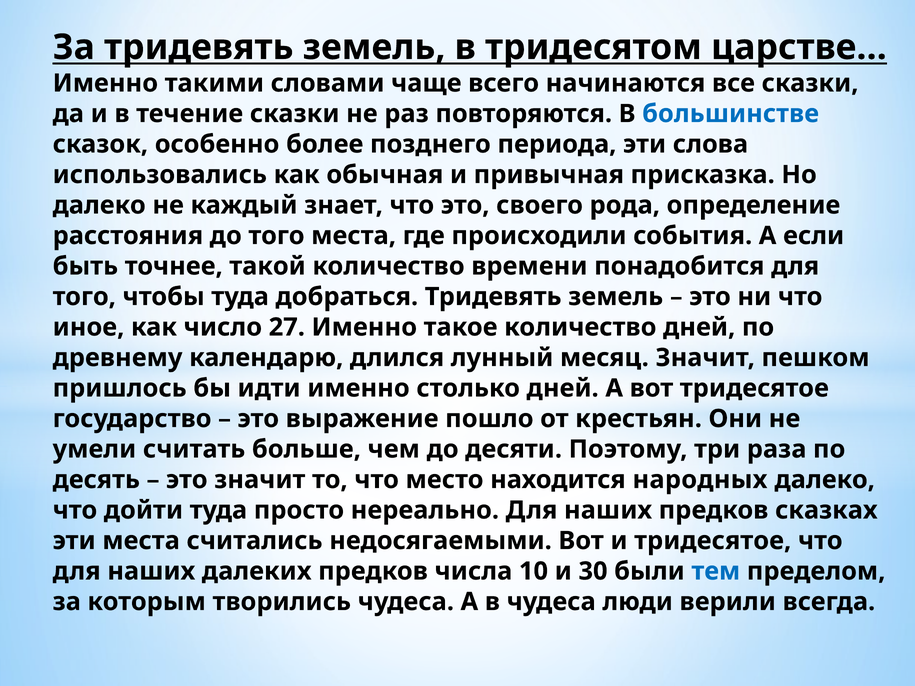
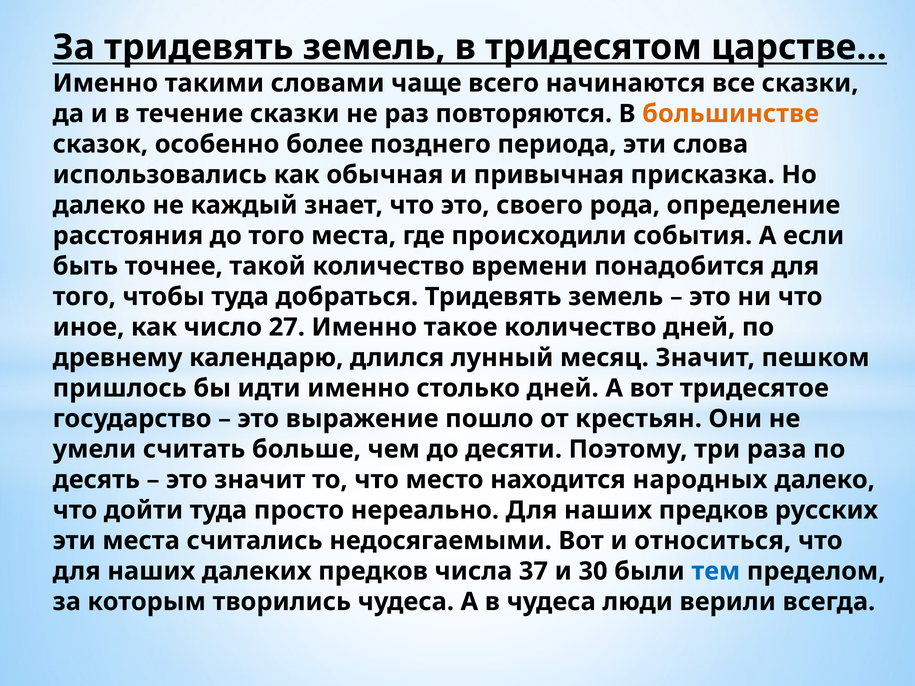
большинстве colour: blue -> orange (731, 114)
сказках: сказках -> русских (826, 510)
и тридесятое: тридесятое -> относиться (713, 541)
10: 10 -> 37 (533, 571)
